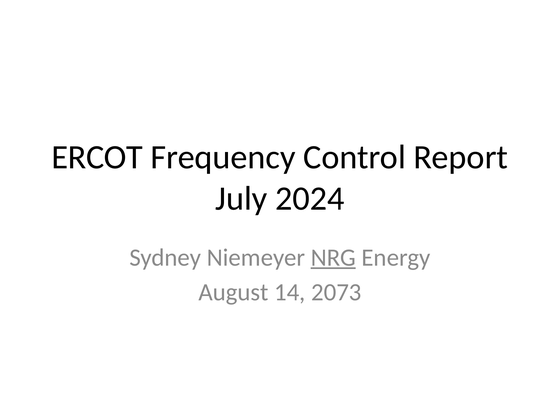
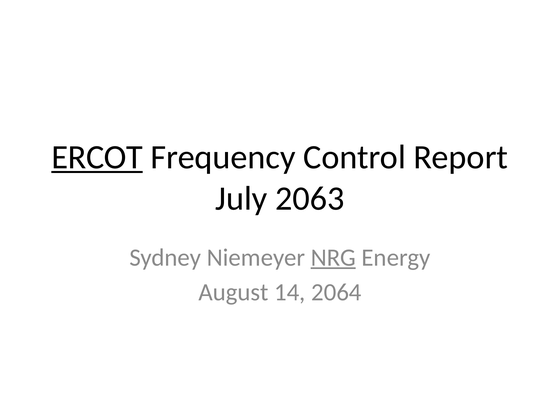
ERCOT underline: none -> present (97, 157)
2024: 2024 -> 2063 (310, 198)
2073: 2073 -> 2064 (336, 292)
